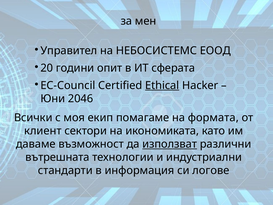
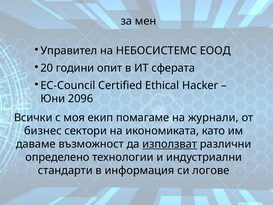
Ethical underline: present -> none (162, 85)
2046: 2046 -> 2096 (81, 99)
формата: формата -> журнали (213, 118)
клиент: клиент -> бизнес (43, 131)
вътрешната: вътрешната -> определено (57, 157)
